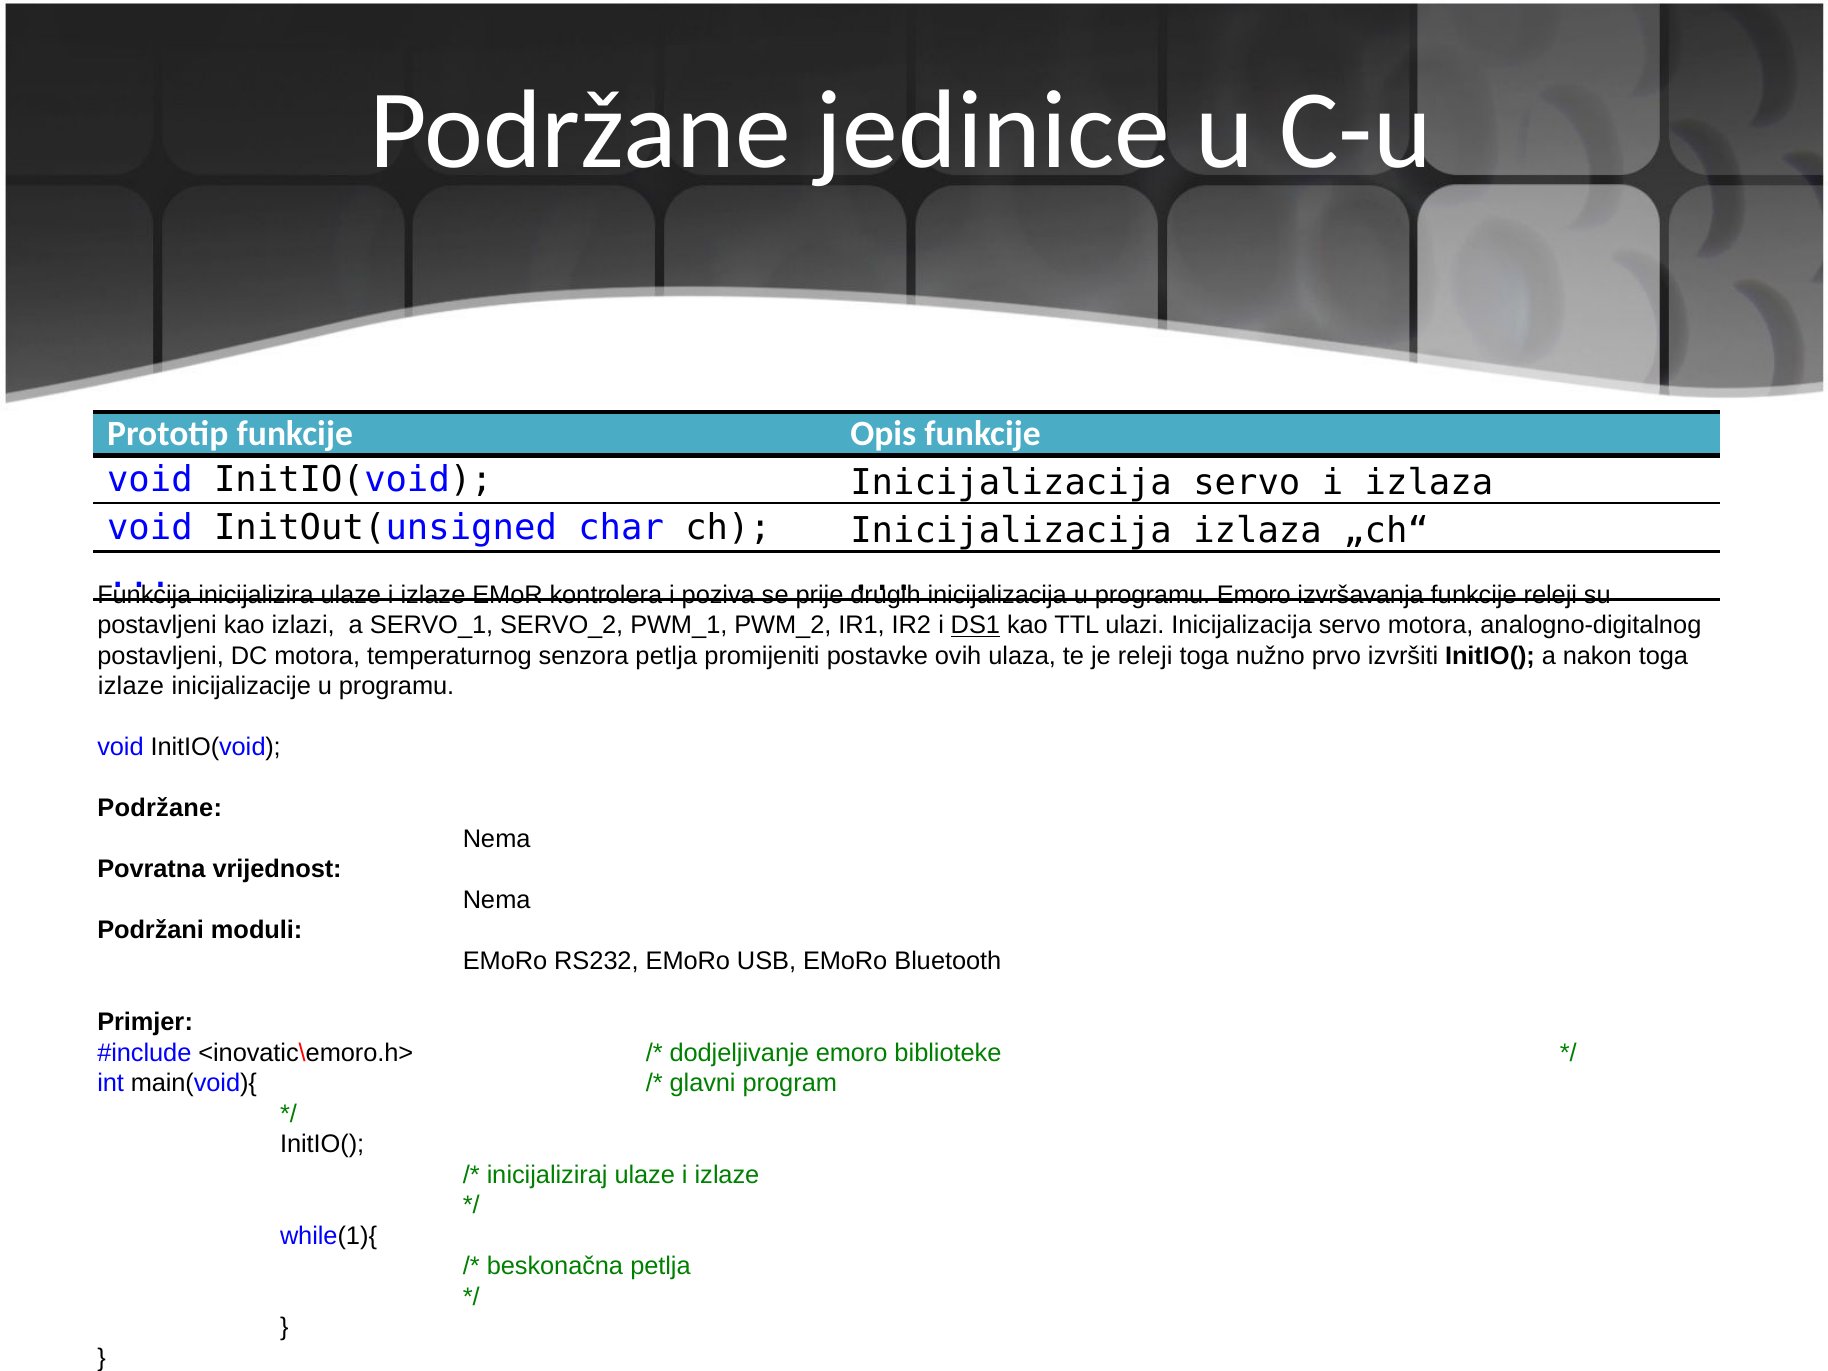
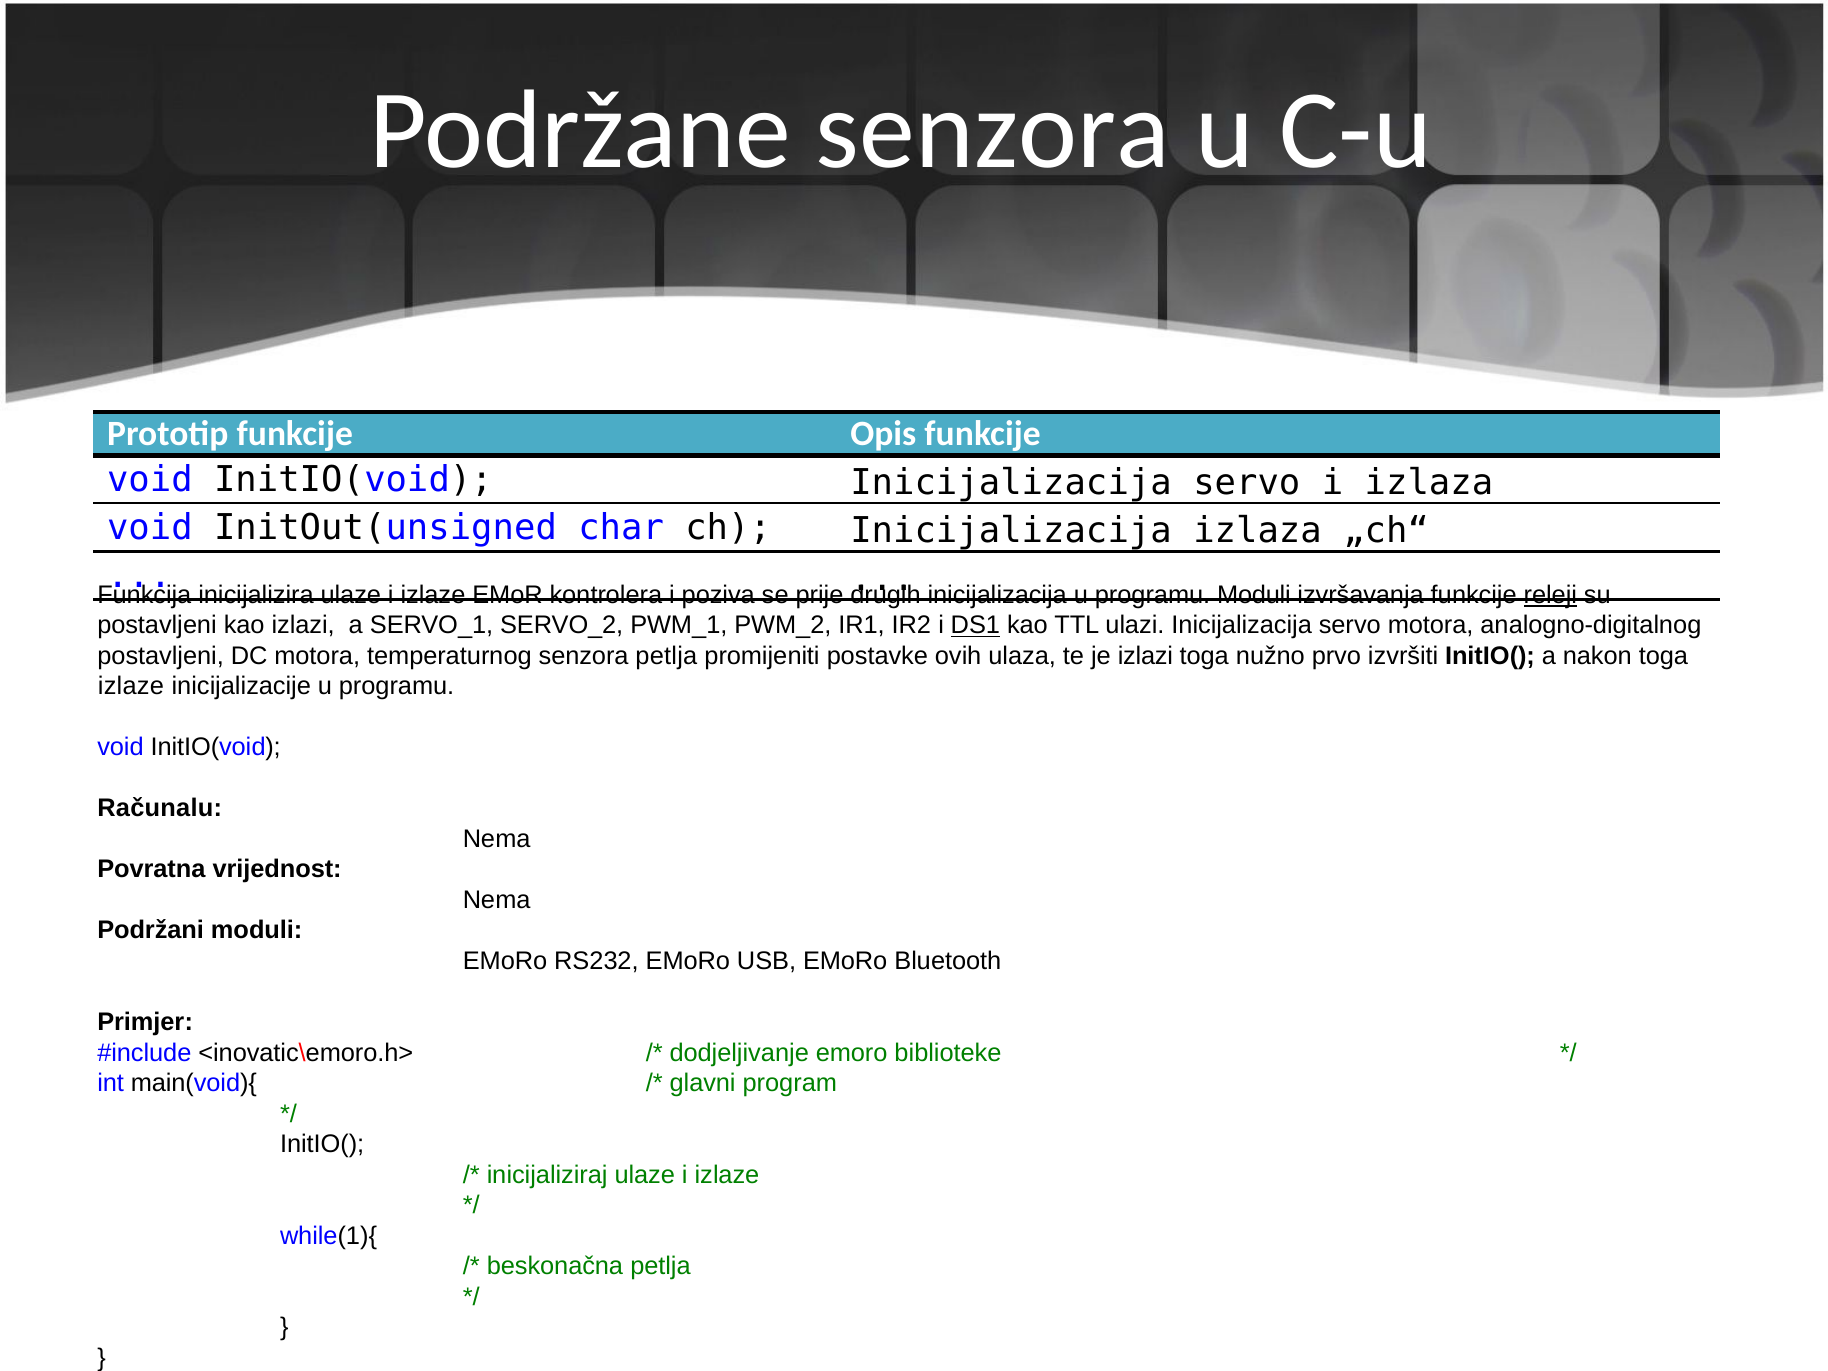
Podržane jedinice: jedinice -> senzora (993, 131)
programu Emoro: Emoro -> Moduli (1254, 595)
releji underline: none -> present (1550, 595)
je releji: releji -> izlazi (1145, 656)
Podržane: Podržane -> Računalu (160, 809)
